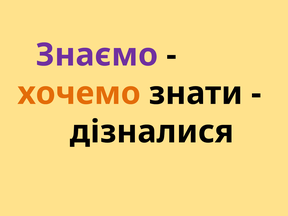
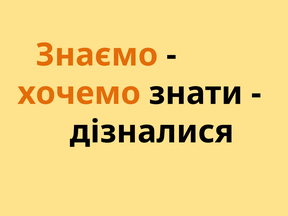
Знаємо colour: purple -> orange (97, 55)
